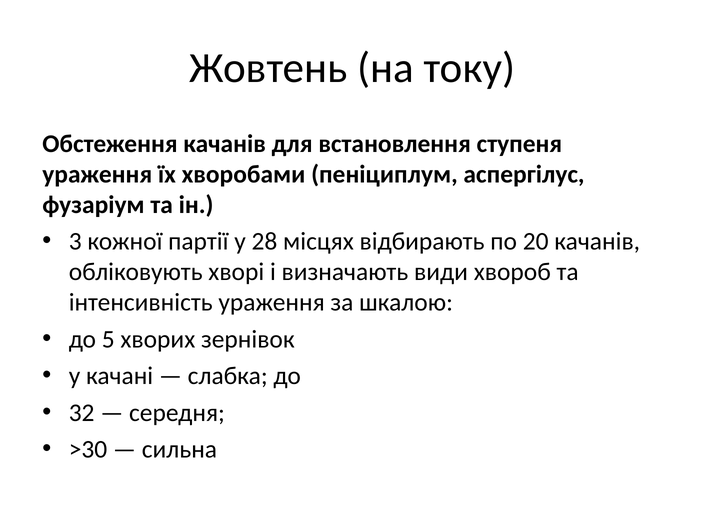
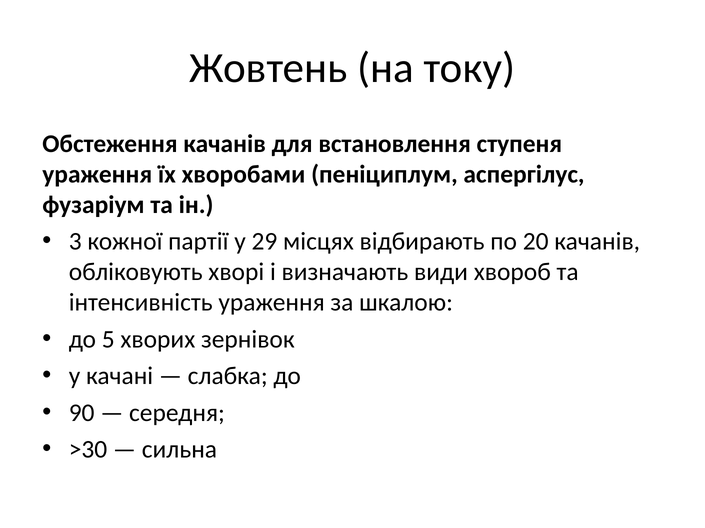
28: 28 -> 29 (264, 242)
32: 32 -> 90 (82, 413)
